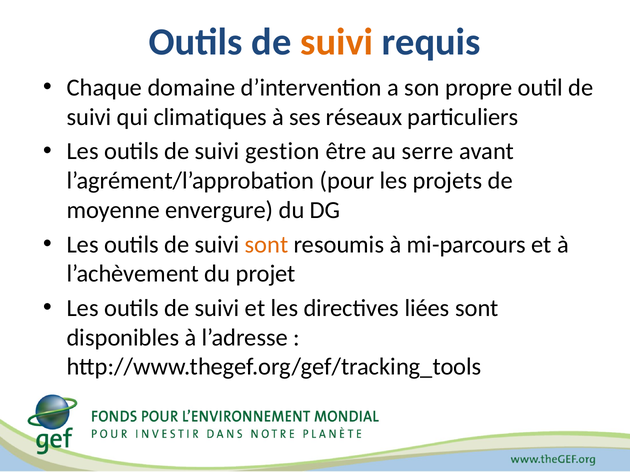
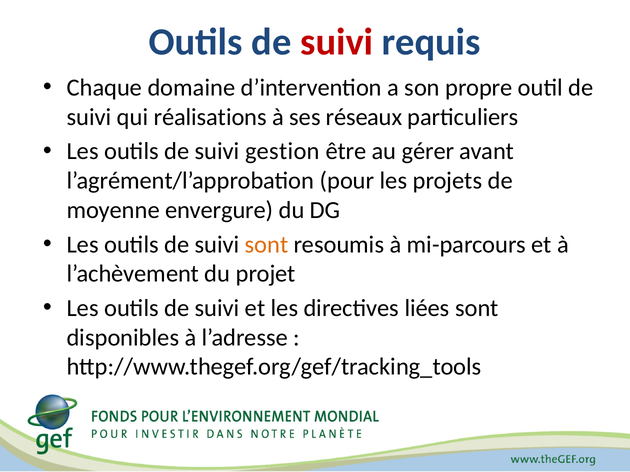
suivi colour: orange -> red (337, 42)
climatiques: climatiques -> réalisations (210, 117)
serre: serre -> gérer (428, 152)
